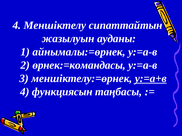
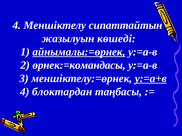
ауданы: ауданы -> көшеді (116, 39)
айнымалы:=өрнек underline: none -> present (79, 52)
функциясын: функциясын -> блоктардан (62, 92)
